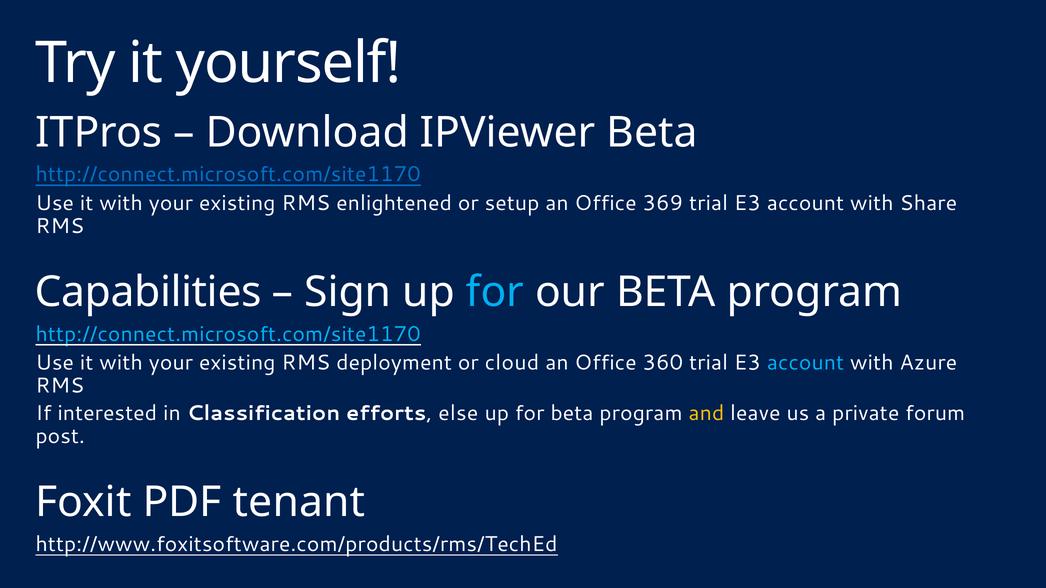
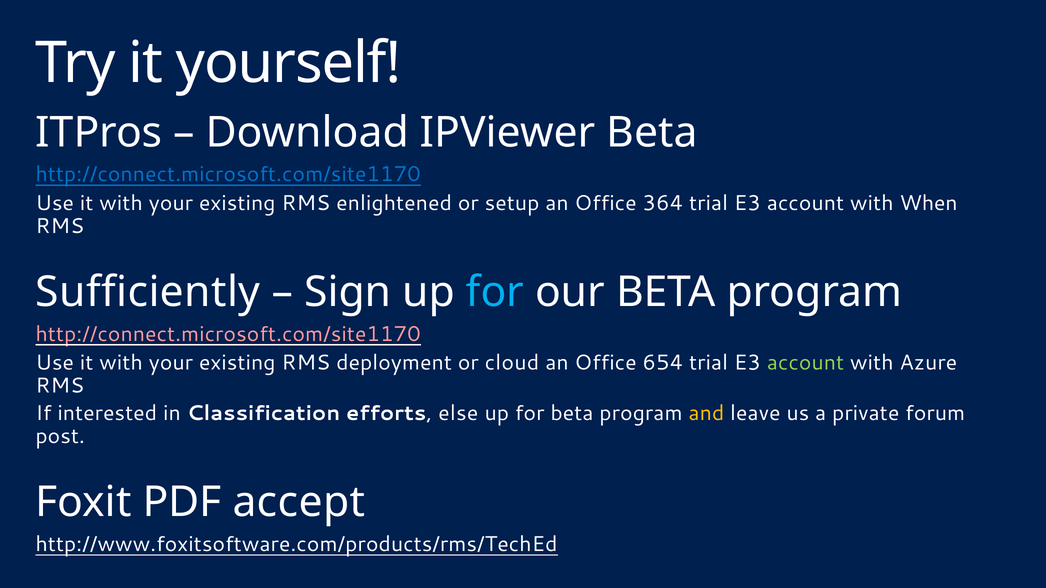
369: 369 -> 364 (663, 203)
Share: Share -> When (928, 203)
Capabilities: Capabilities -> Sufficiently (148, 292)
http://connect.microsoft.com/site1170 colour: light blue -> pink (228, 334)
360: 360 -> 654 (663, 363)
account colour: light blue -> light green (805, 363)
tenant: tenant -> accept (299, 502)
